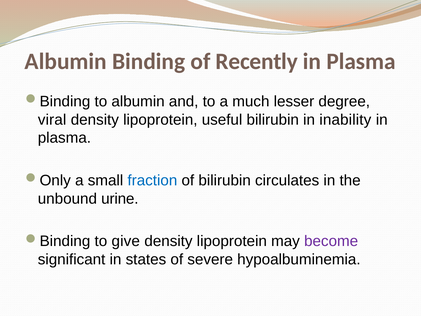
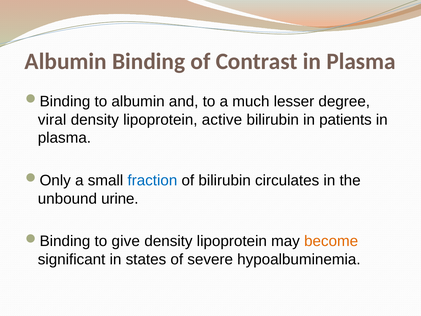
Recently: Recently -> Contrast (257, 61)
useful: useful -> active (222, 120)
inability: inability -> patients (345, 120)
become colour: purple -> orange (331, 241)
